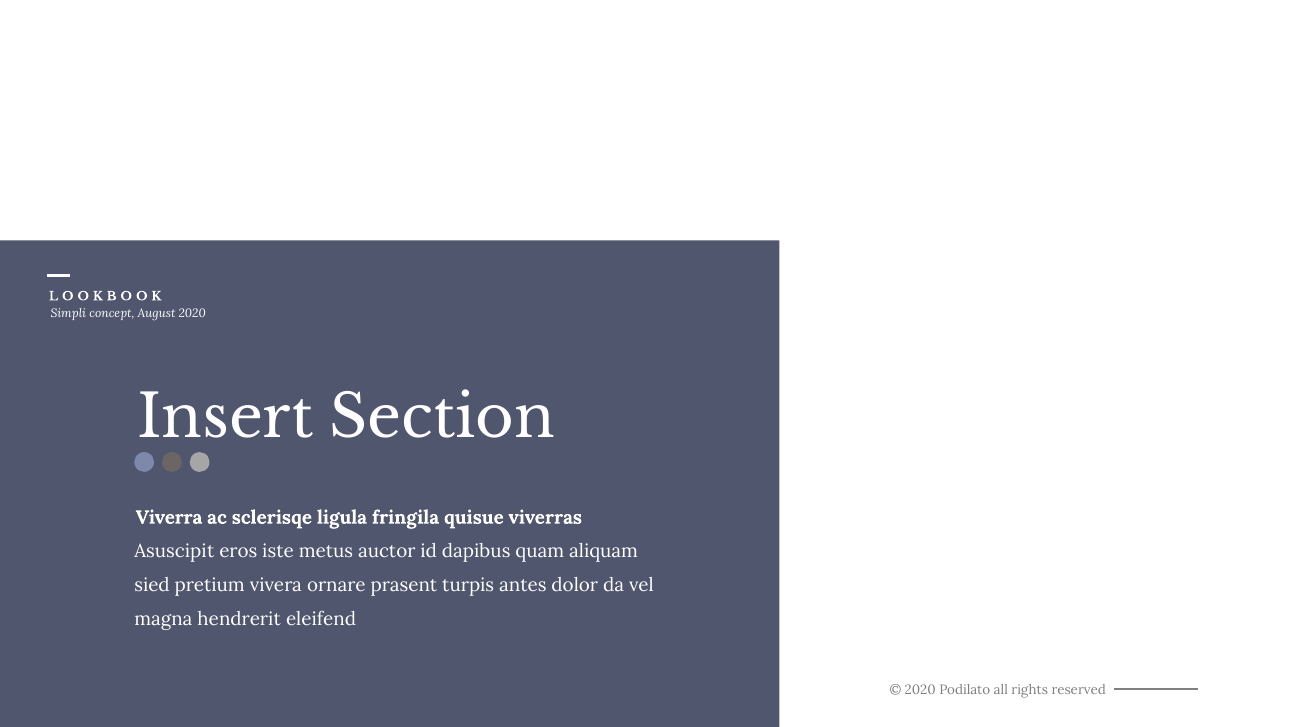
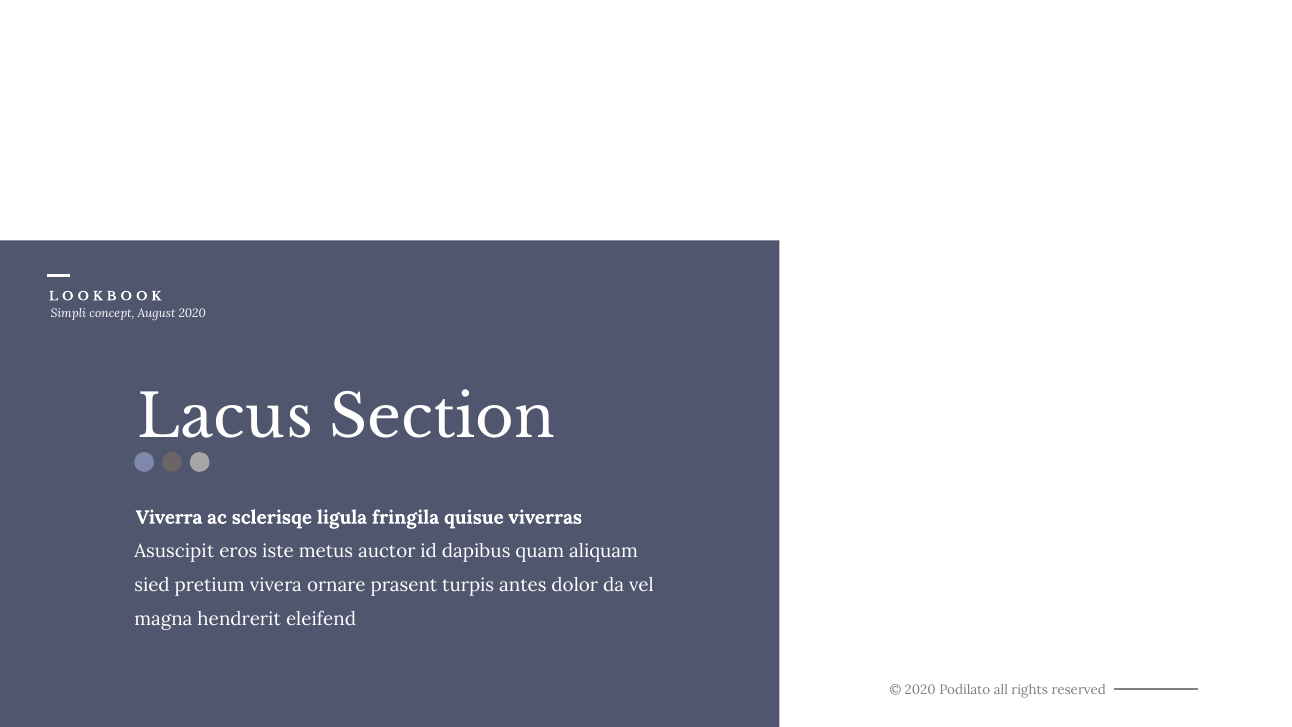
Insert: Insert -> Lacus (225, 418)
